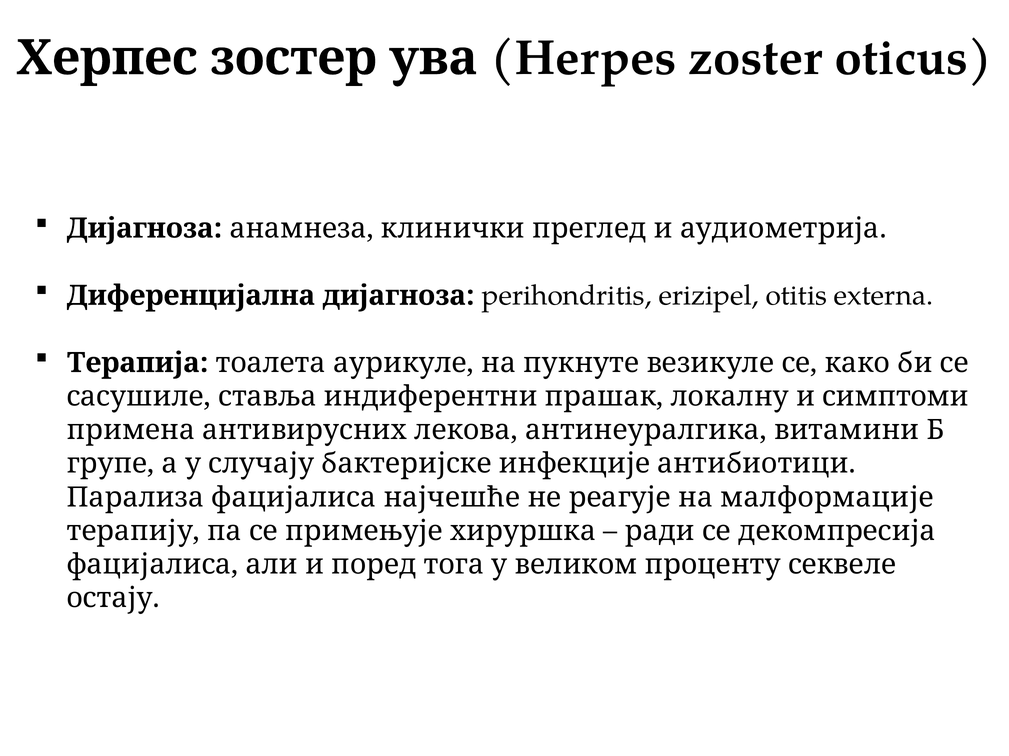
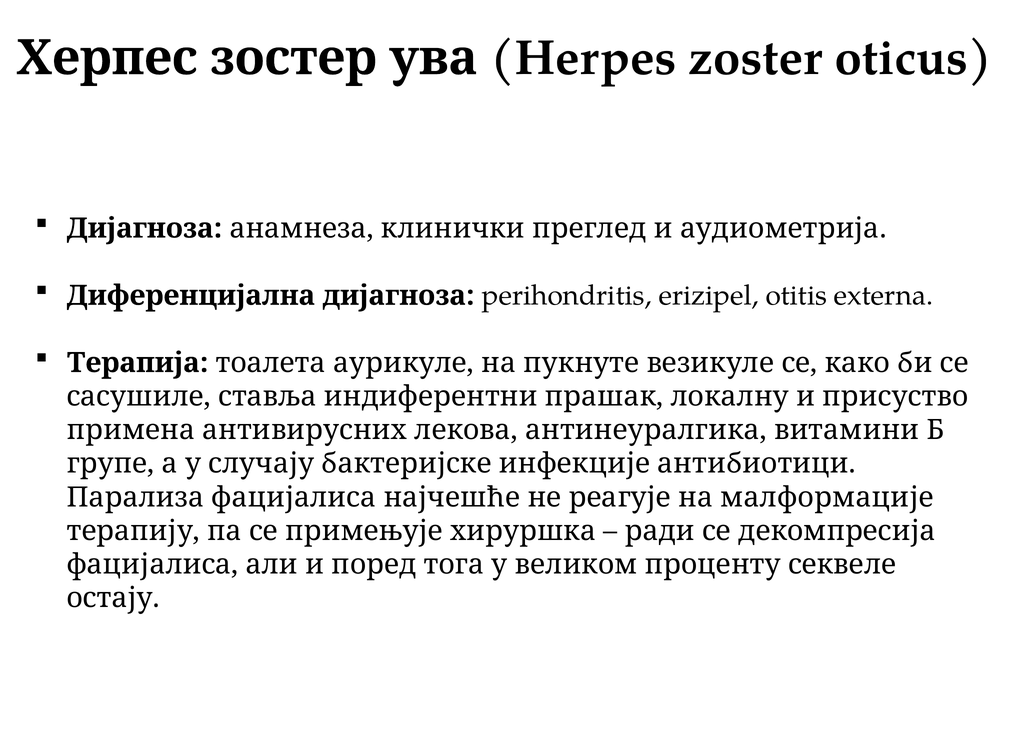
симптоми: симптоми -> присуство (895, 397)
